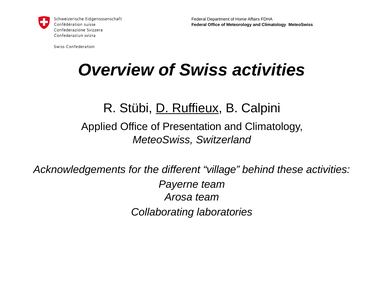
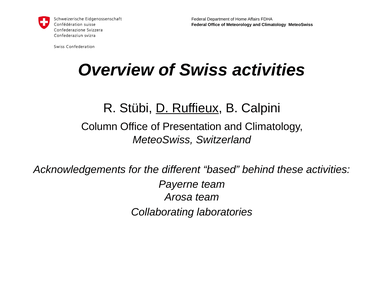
Applied: Applied -> Column (99, 127)
village: village -> based (221, 170)
